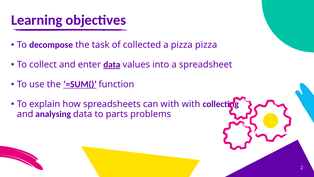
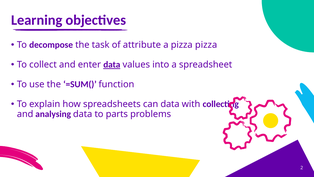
collected: collected -> attribute (142, 45)
=SUM( underline: present -> none (80, 84)
can with: with -> data (170, 104)
